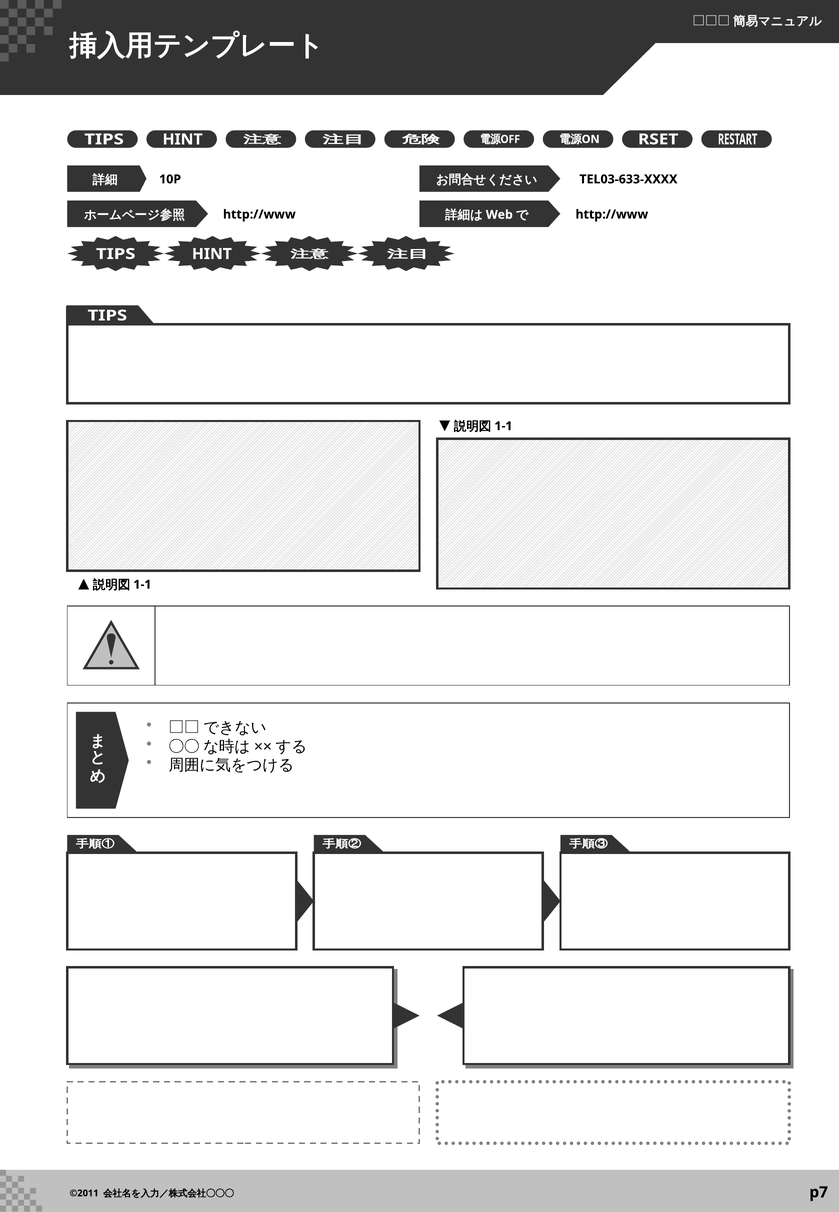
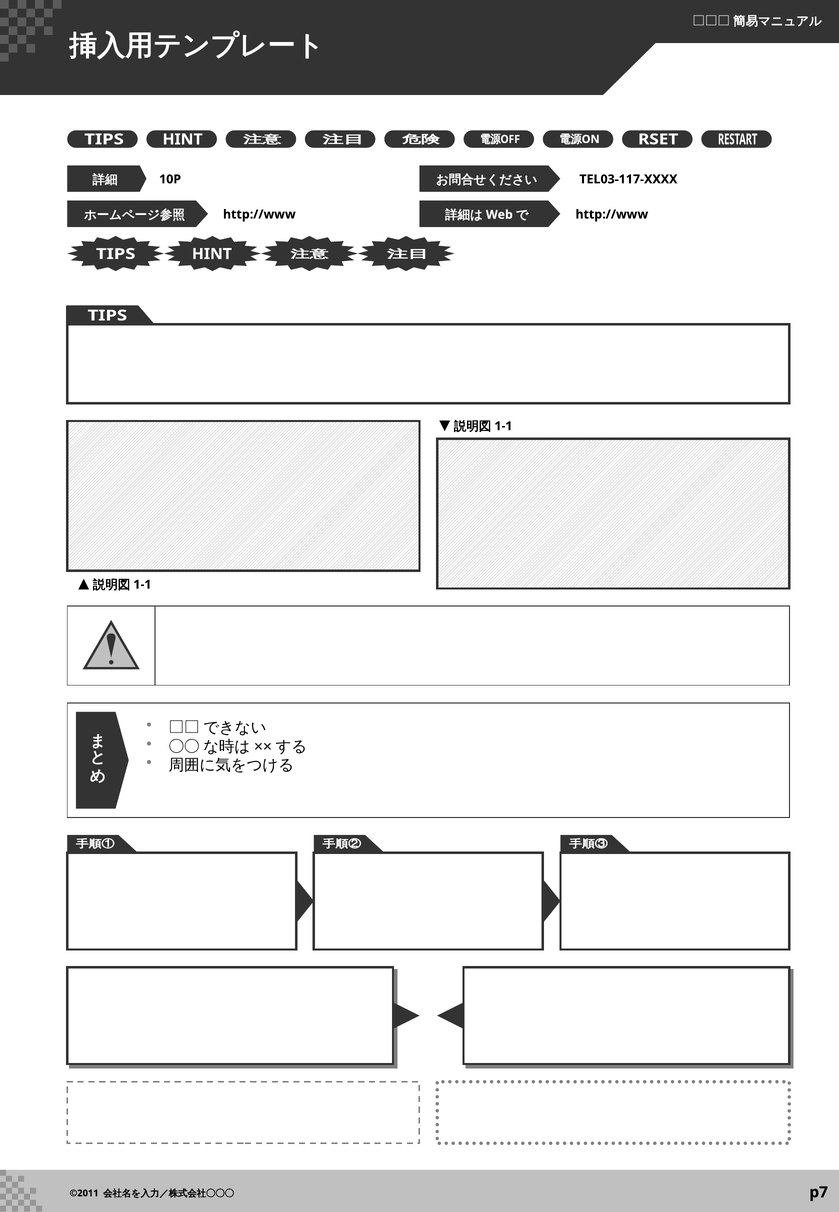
TEL03-633-XXXX: TEL03-633-XXXX -> TEL03-117-XXXX (628, 179)
